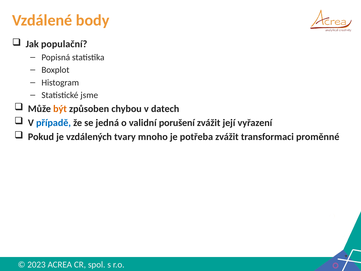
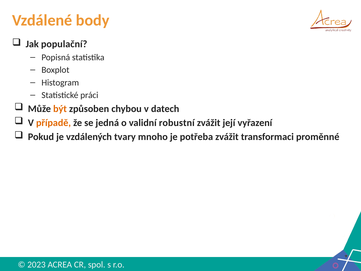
jsme: jsme -> práci (89, 95)
případě colour: blue -> orange (54, 123)
porušení: porušení -> robustní (177, 123)
